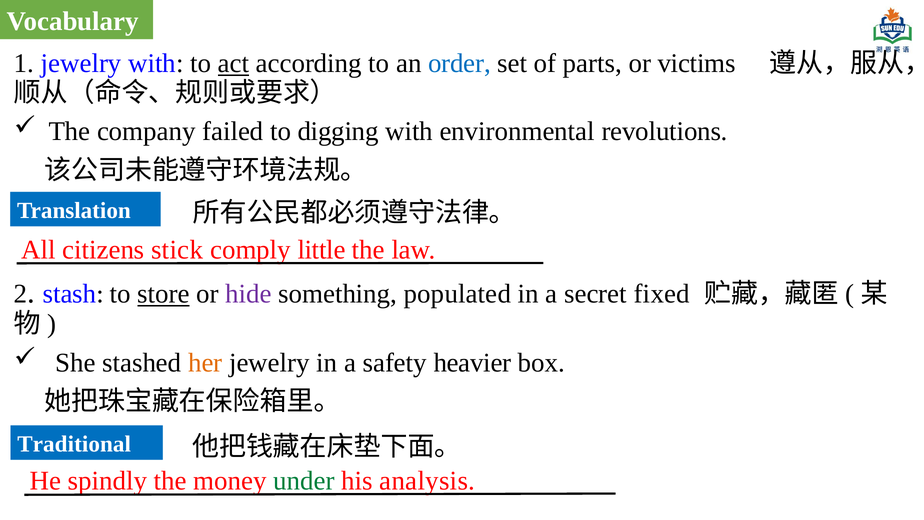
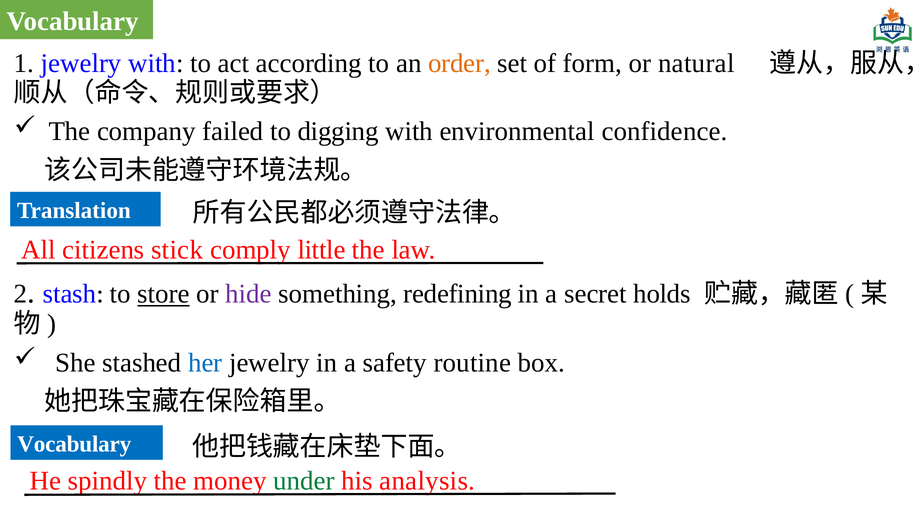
act underline: present -> none (233, 64)
order colour: blue -> orange (459, 64)
parts: parts -> form (592, 64)
victims: victims -> natural (696, 64)
revolutions: revolutions -> confidence (664, 131)
populated: populated -> redefining (458, 294)
fixed: fixed -> holds (662, 294)
her colour: orange -> blue (205, 363)
heavier: heavier -> routine (472, 363)
Traditional: Traditional -> Vocabulary (74, 444)
